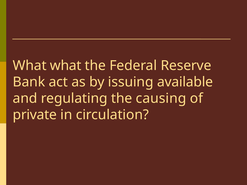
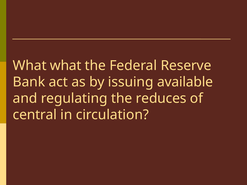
causing: causing -> reduces (161, 99)
private: private -> central (35, 115)
